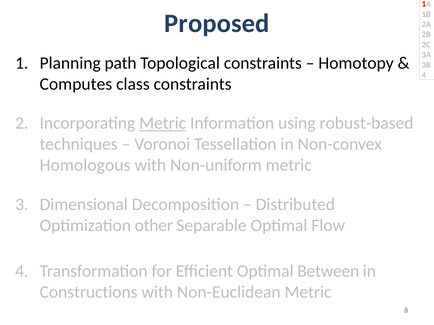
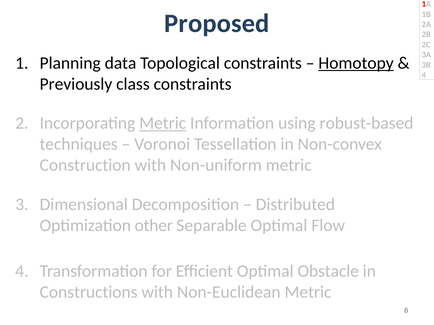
path: path -> data (121, 63)
Homotopy underline: none -> present (356, 63)
Computes: Computes -> Previously (76, 84)
Homologous: Homologous -> Construction (85, 165)
Between: Between -> Obstacle (328, 271)
